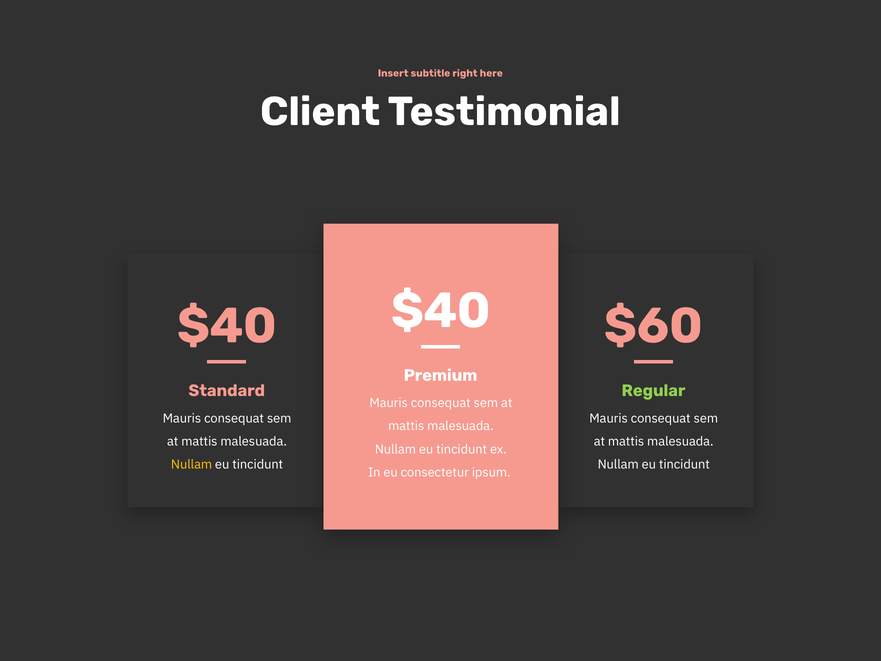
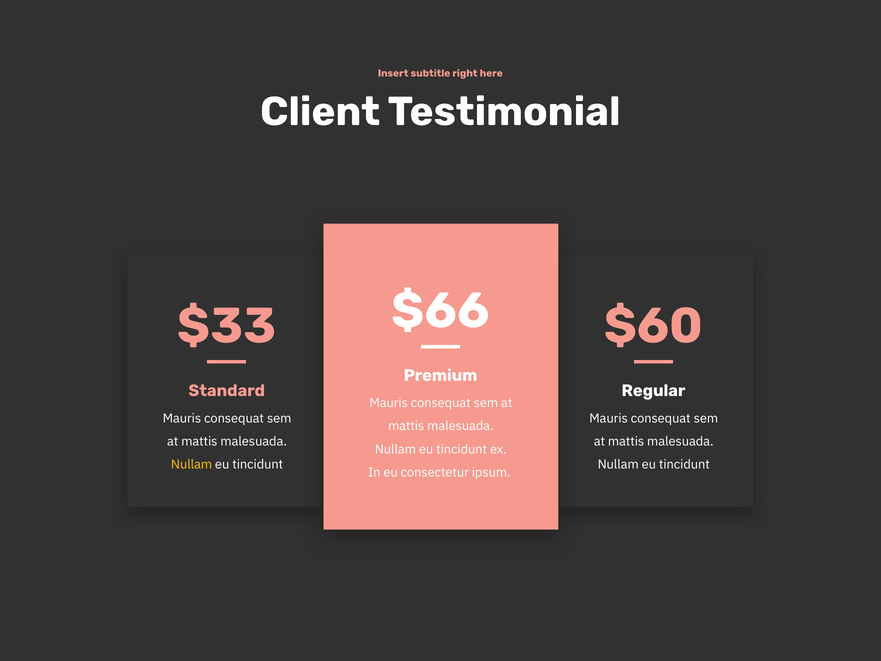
$40: $40 -> $66 (440, 311)
$40: $40 -> $33 (226, 326)
Regular colour: light green -> white (653, 390)
